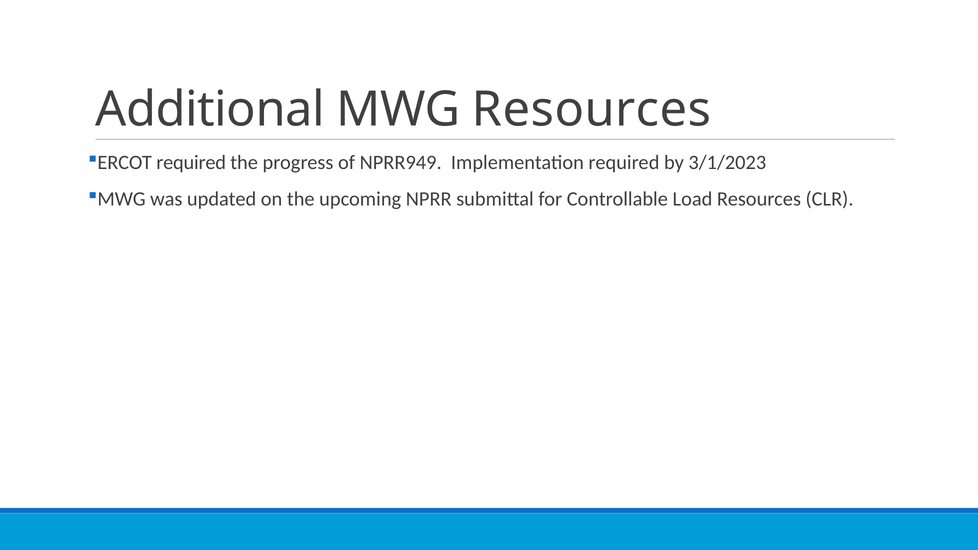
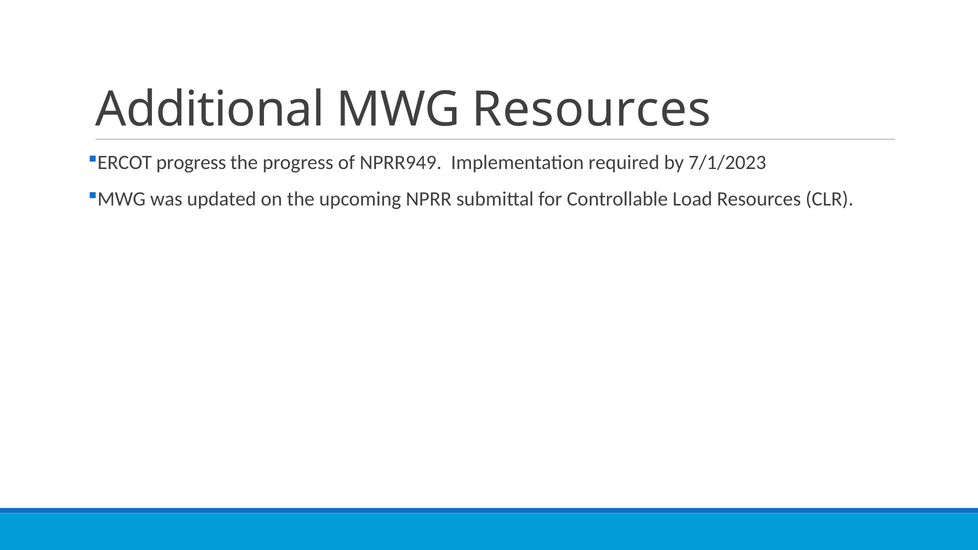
ERCOT required: required -> progress (191, 163)
3/1/2023: 3/1/2023 -> 7/1/2023 (727, 163)
